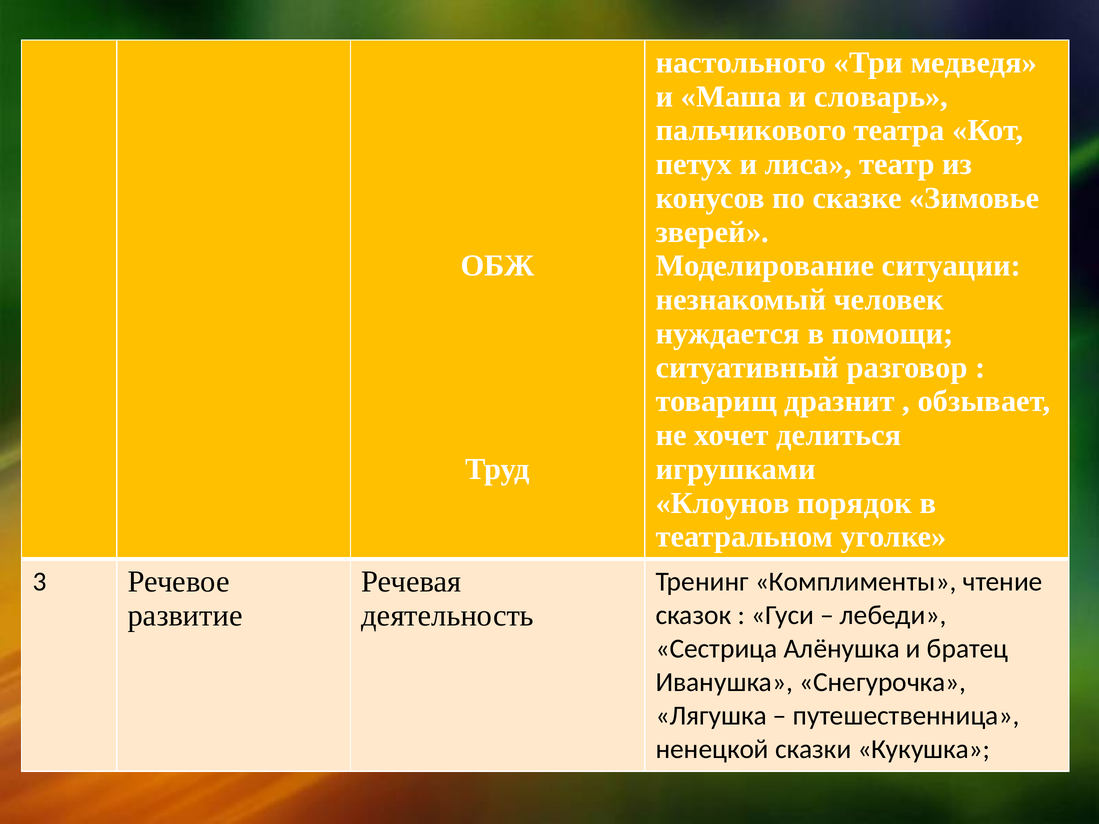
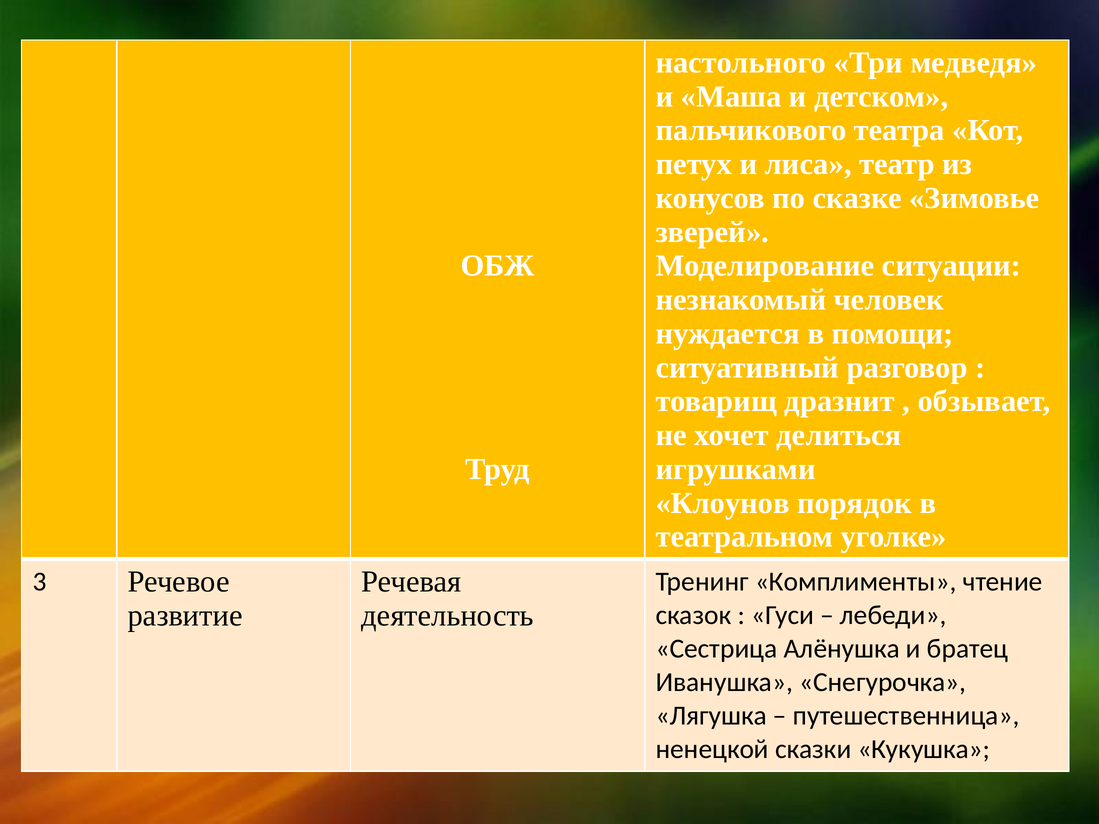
словарь: словарь -> детском (881, 97)
